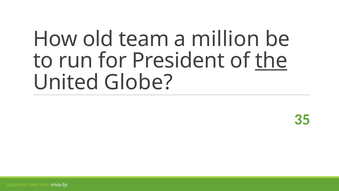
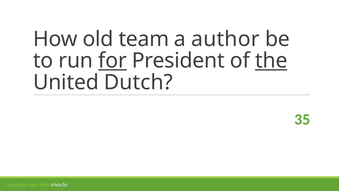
million: million -> author (225, 39)
for underline: none -> present (112, 61)
Globe: Globe -> Dutch (138, 82)
